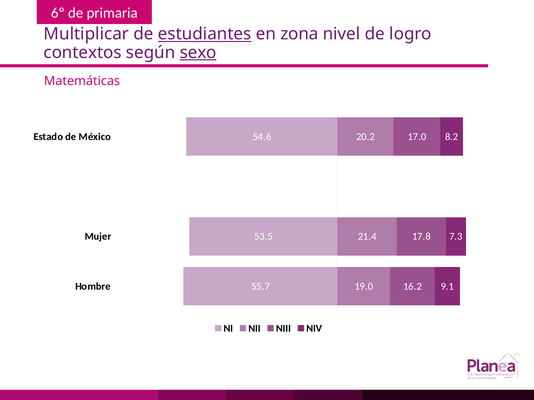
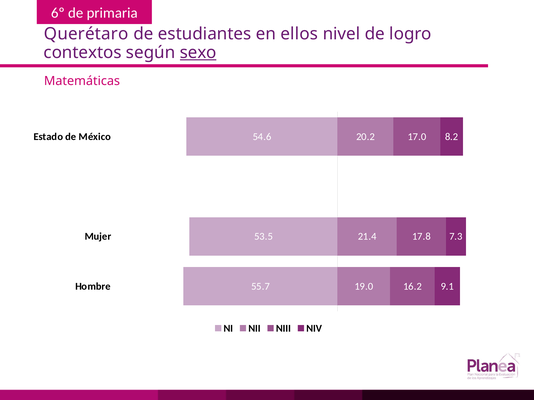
Multiplicar: Multiplicar -> Querétaro (86, 34)
estudiantes underline: present -> none (205, 34)
zona: zona -> ellos (299, 34)
